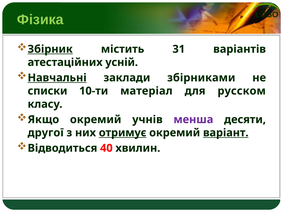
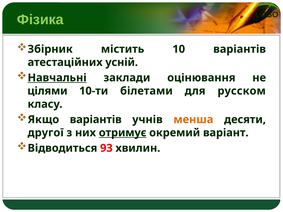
Збірник underline: present -> none (50, 49)
31: 31 -> 10 (179, 49)
збірниками: збірниками -> оцінювання (201, 78)
списки: списки -> цілями (48, 91)
матеріал: матеріал -> білетами (146, 91)
Якщо окремий: окремий -> варіантів (96, 120)
менша colour: purple -> orange (193, 120)
варіант underline: present -> none (226, 133)
40: 40 -> 93 (106, 148)
